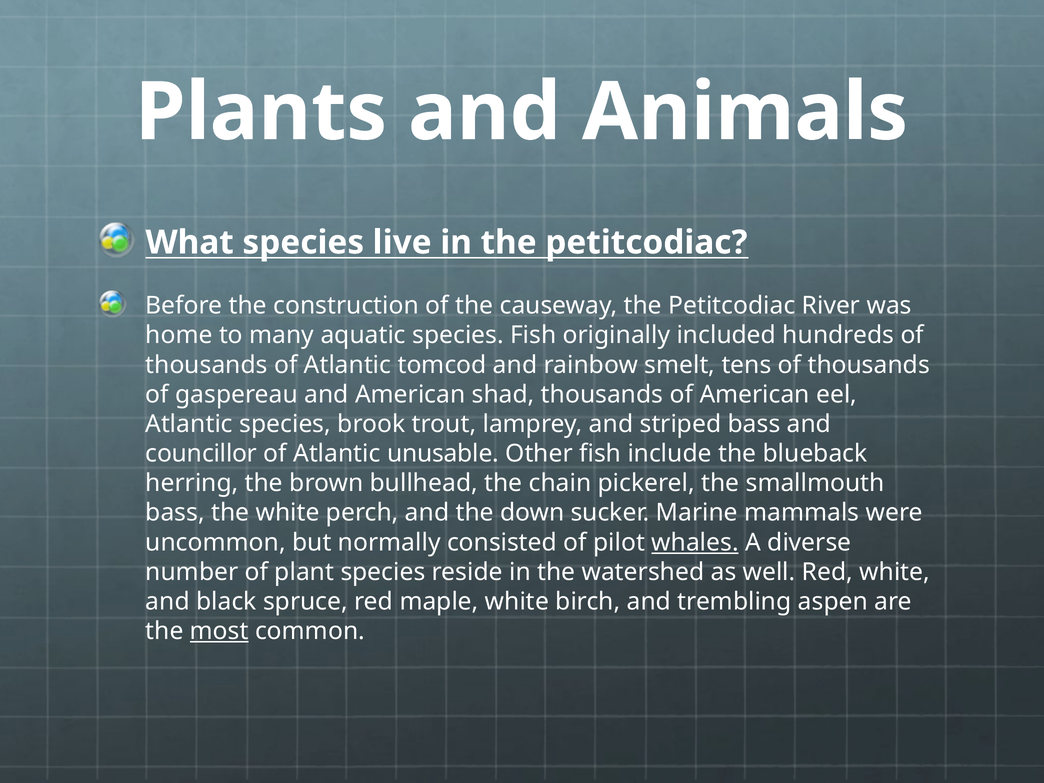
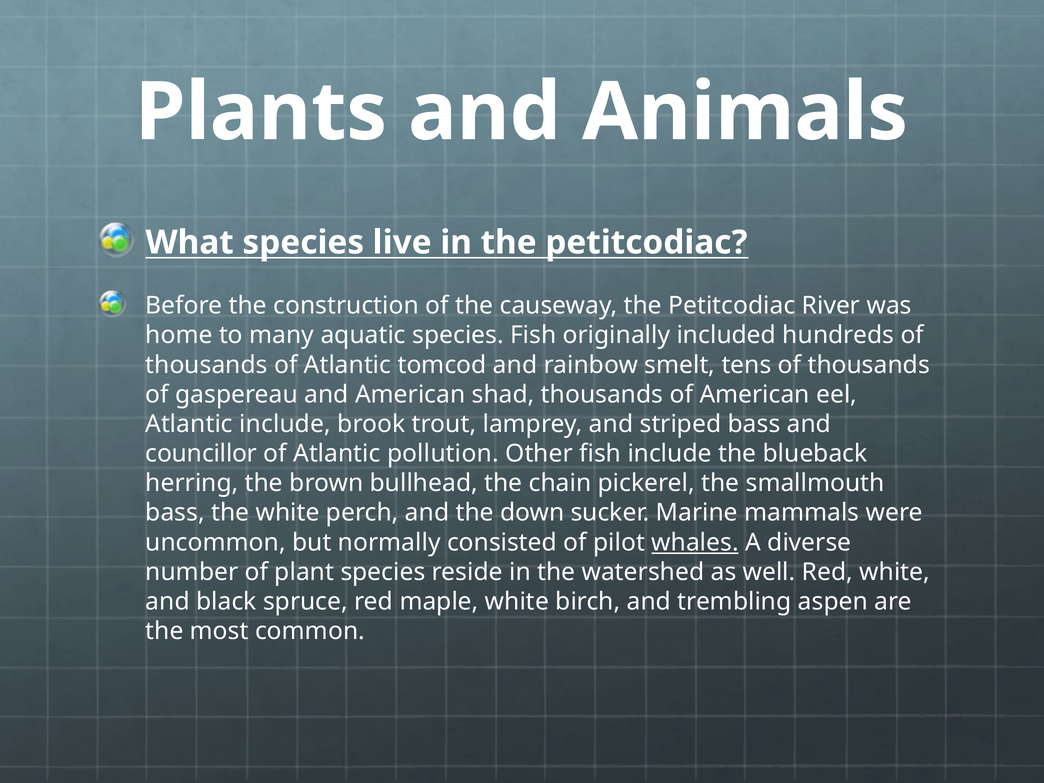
Atlantic species: species -> include (285, 424)
unusable: unusable -> pollution (443, 454)
most underline: present -> none (219, 631)
